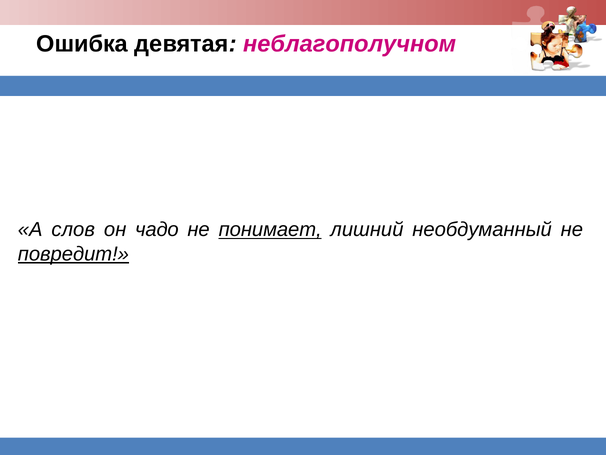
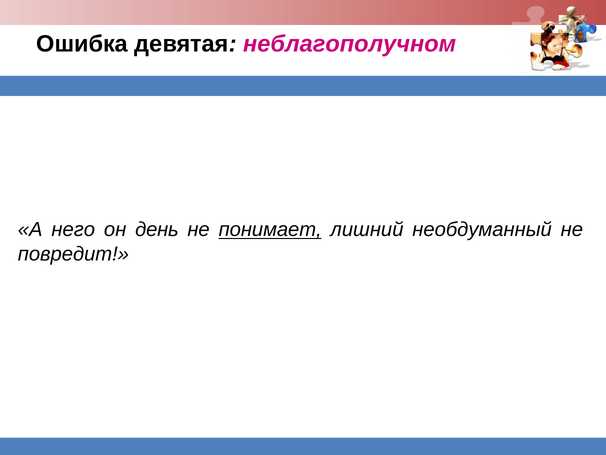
слов: слов -> него (73, 229)
чадо: чадо -> день (157, 229)
повредит underline: present -> none (73, 254)
